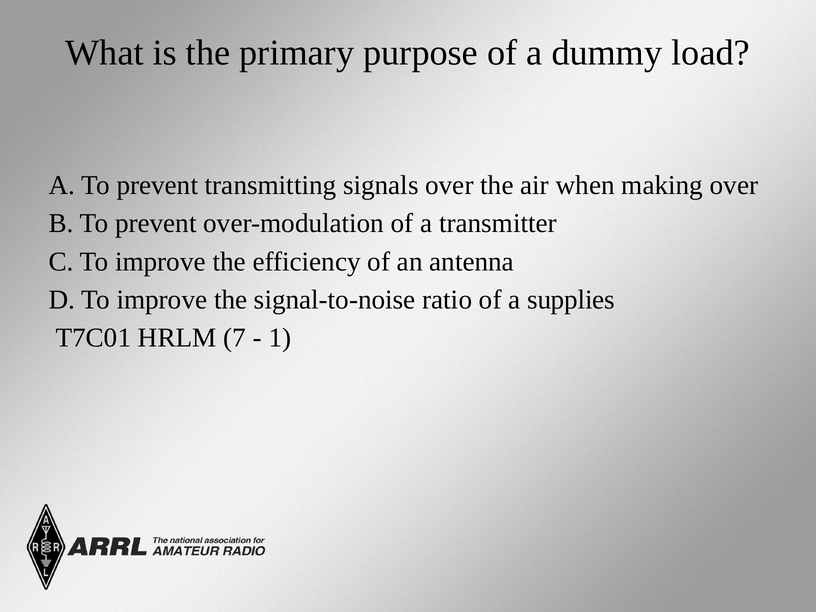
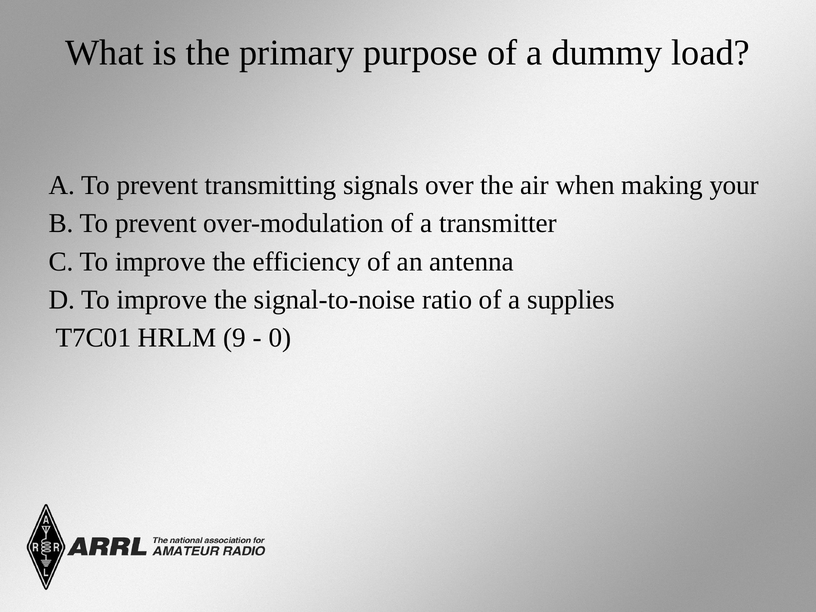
making over: over -> your (734, 185)
7: 7 -> 9 (235, 338)
1: 1 -> 0 (280, 338)
